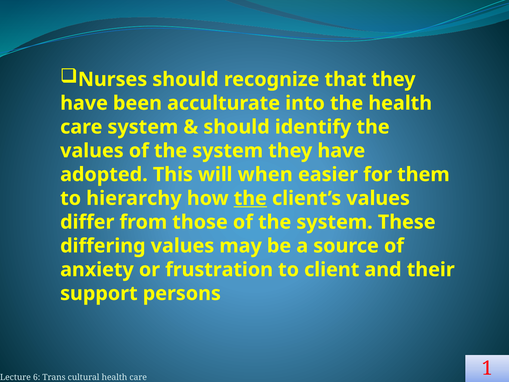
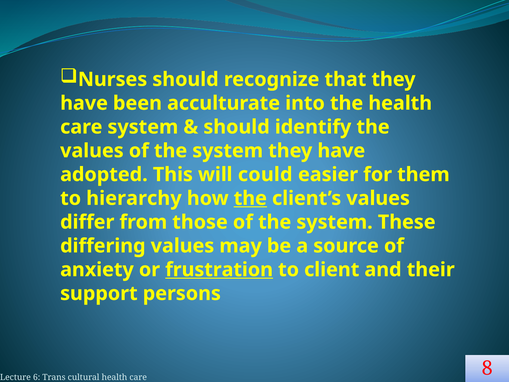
when: when -> could (265, 174)
frustration underline: none -> present (219, 270)
1: 1 -> 8 (487, 368)
